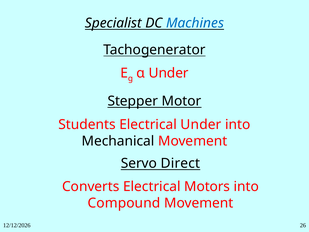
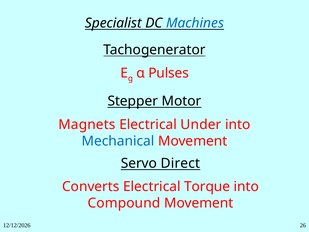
α Under: Under -> Pulses (169, 73)
Students: Students -> Magnets (87, 124)
Mechanical colour: black -> blue (118, 141)
Motors: Motors -> Torque (207, 186)
